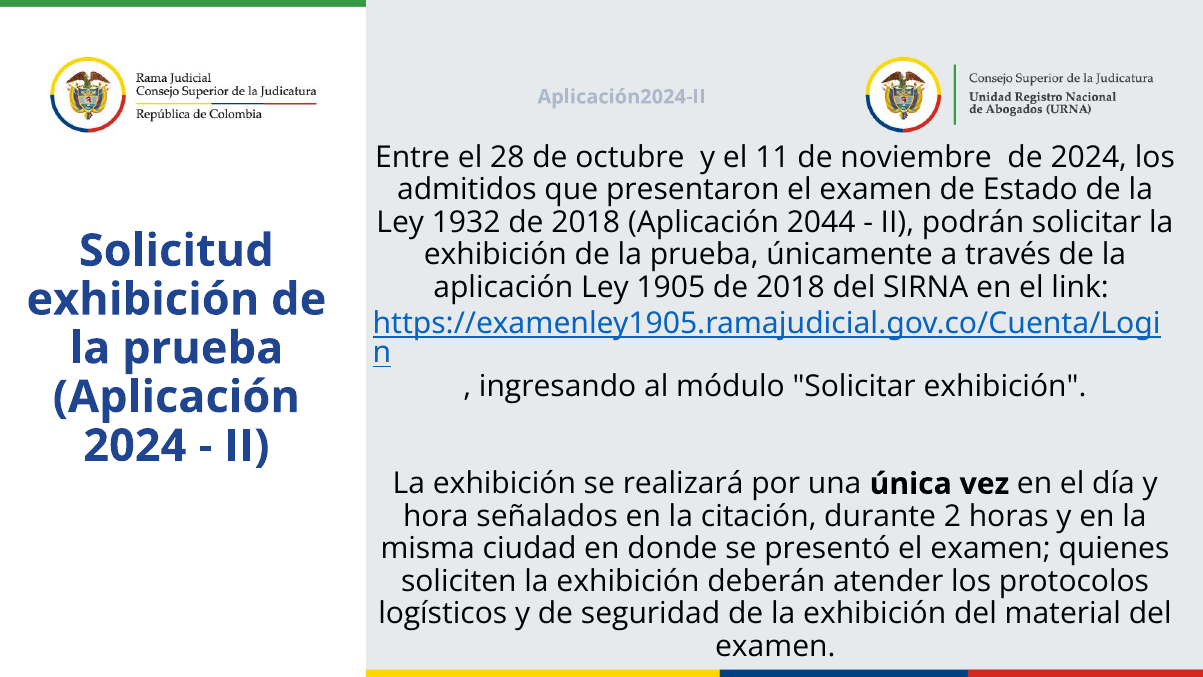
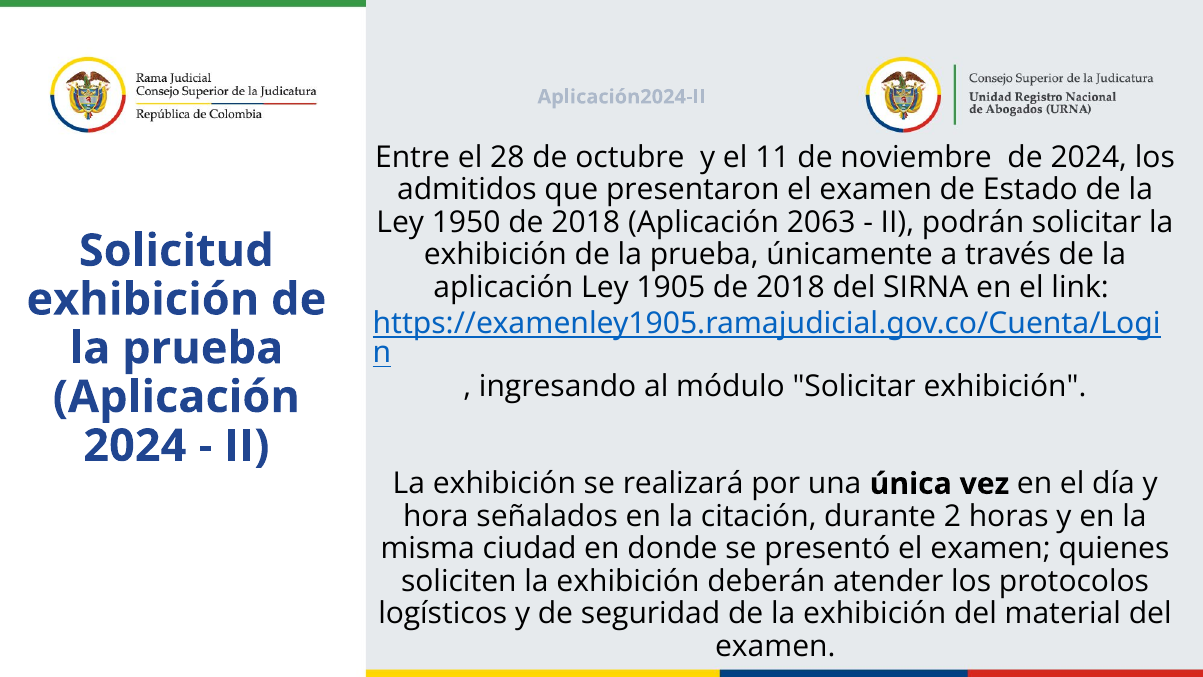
1932: 1932 -> 1950 (466, 222)
2044: 2044 -> 2063 (821, 222)
